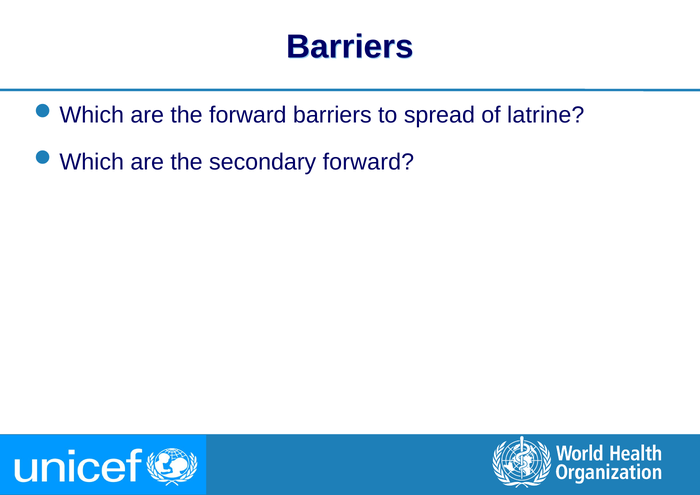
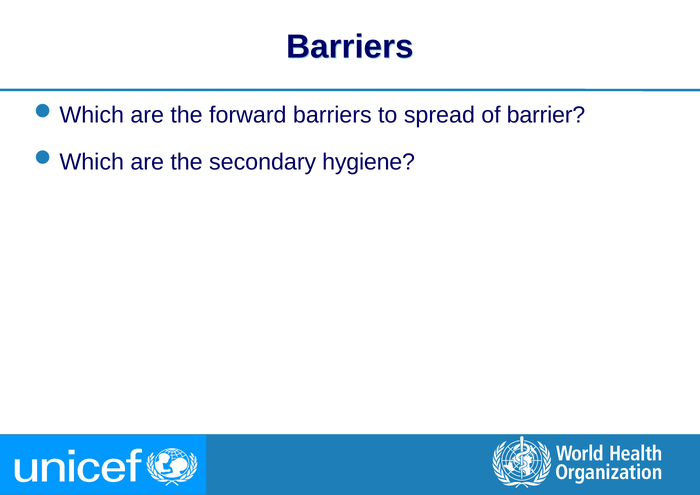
latrine: latrine -> barrier (546, 115)
secondary forward: forward -> hygiene (369, 162)
